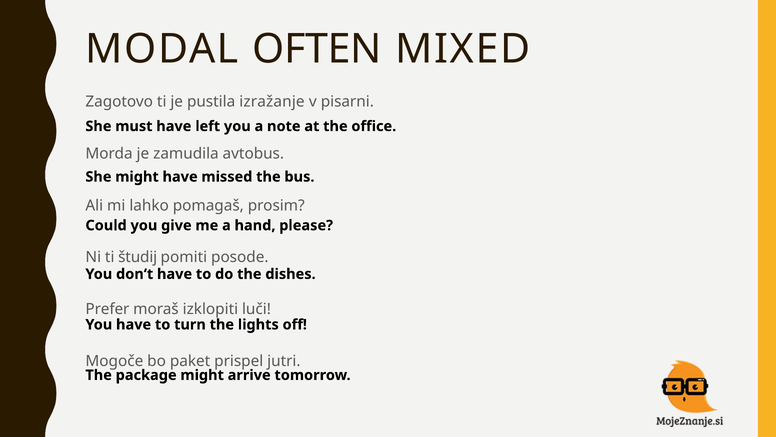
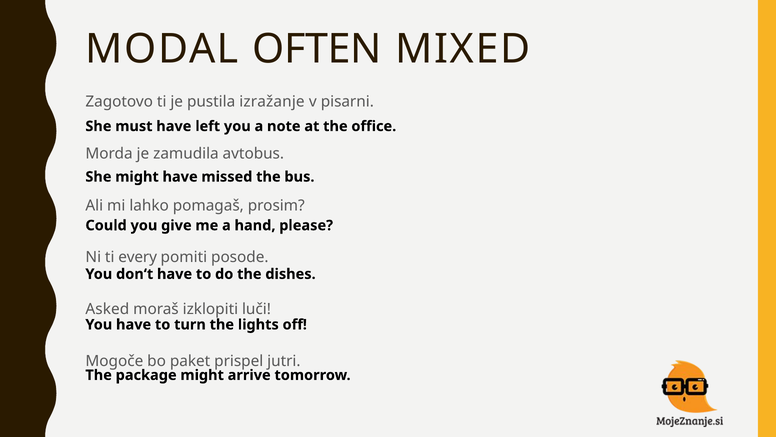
študij: študij -> every (138, 257)
Prefer: Prefer -> Asked (107, 309)
